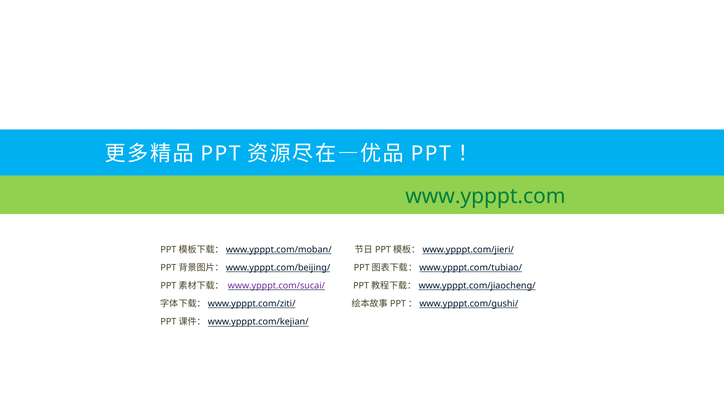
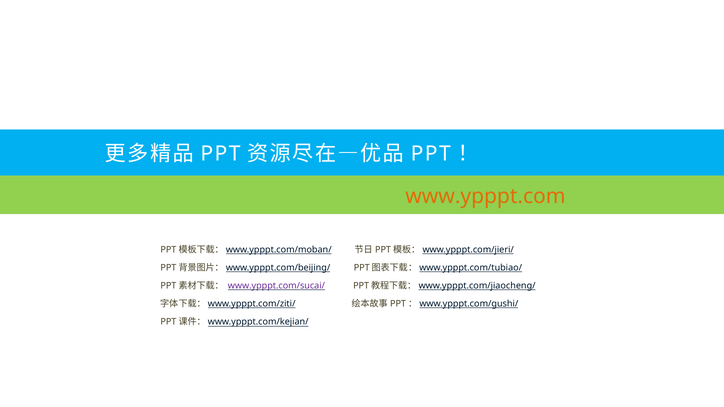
www.ypppt.com colour: green -> orange (485, 196)
